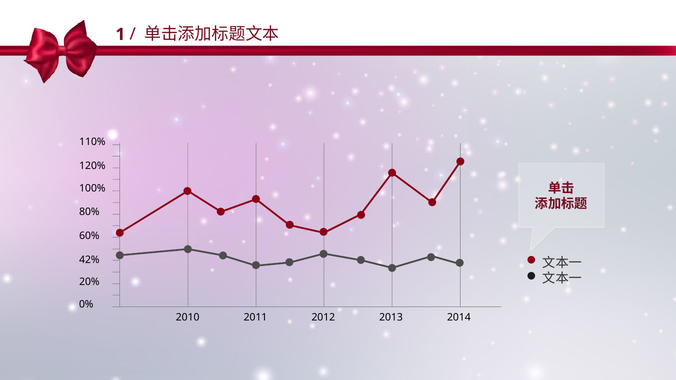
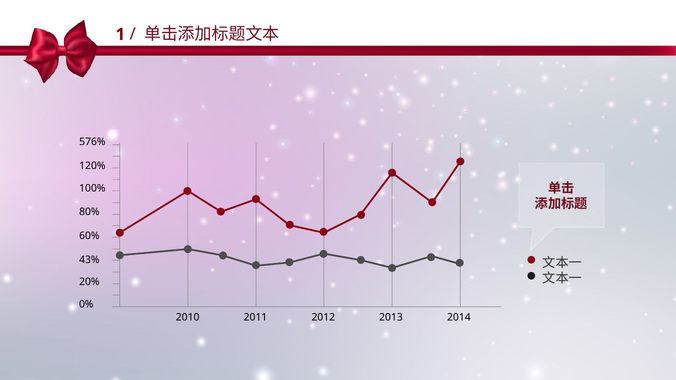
110%: 110% -> 576% (92, 142)
42%: 42% -> 43% (89, 260)
